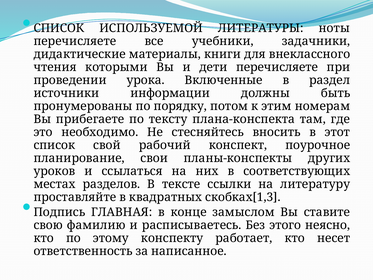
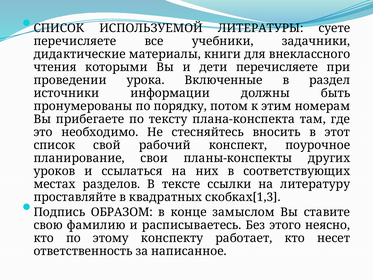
ноты: ноты -> суете (334, 28)
ГЛАВНАЯ: ГЛАВНАЯ -> ОБРАЗОМ (122, 212)
